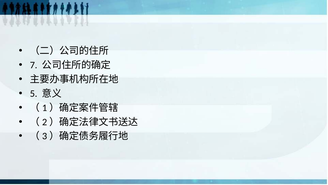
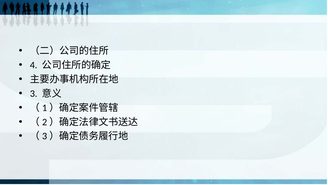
7: 7 -> 4 (34, 65)
5: 5 -> 3 (34, 93)
